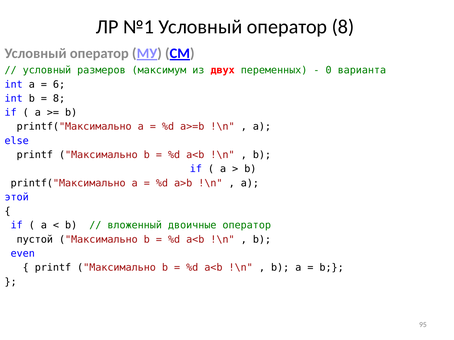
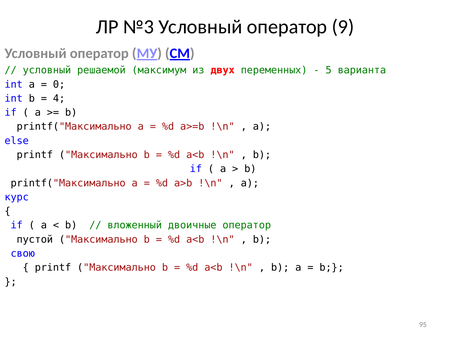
№1: №1 -> №3 (139, 27)
оператор 8: 8 -> 9 (343, 27)
размеров: размеров -> решаемой (101, 70)
0: 0 -> 5 (329, 70)
6: 6 -> 0 (59, 84)
8: 8 -> 4 (59, 99)
этой: этой -> курс (17, 197)
even: even -> свою (23, 254)
